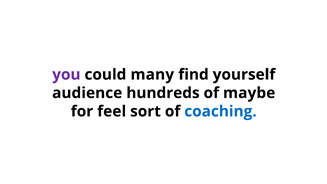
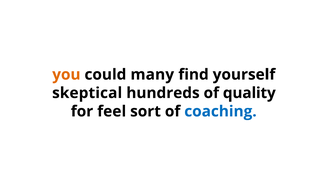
you colour: purple -> orange (66, 75)
audience: audience -> skeptical (87, 93)
maybe: maybe -> quality (249, 93)
